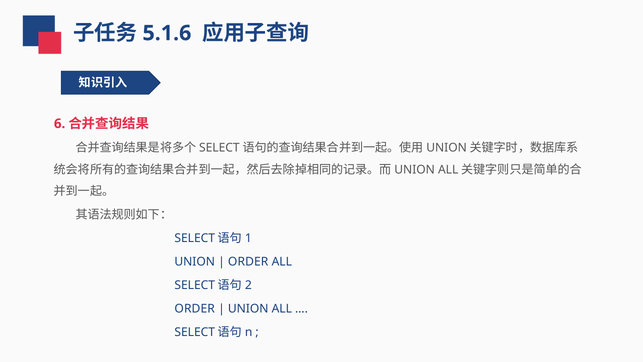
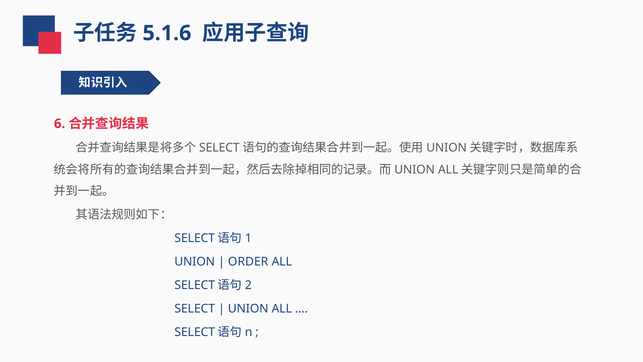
ORDER: ORDER -> SELECT (195, 309)
